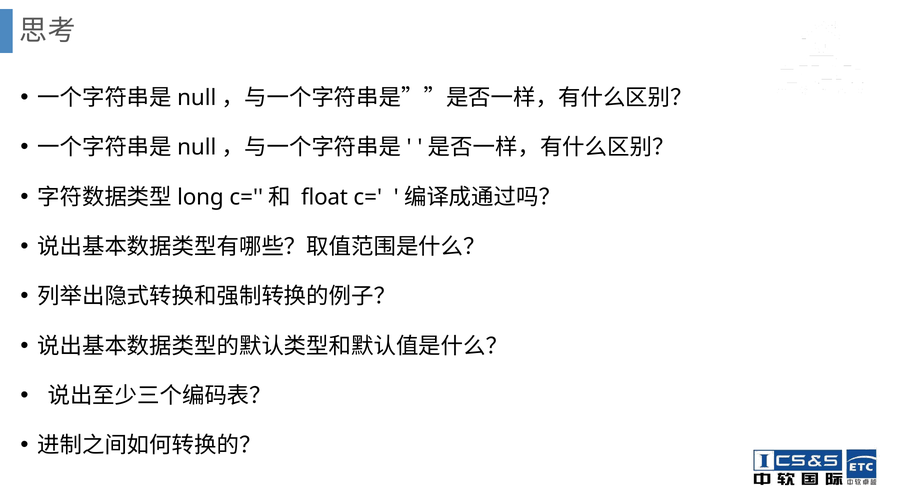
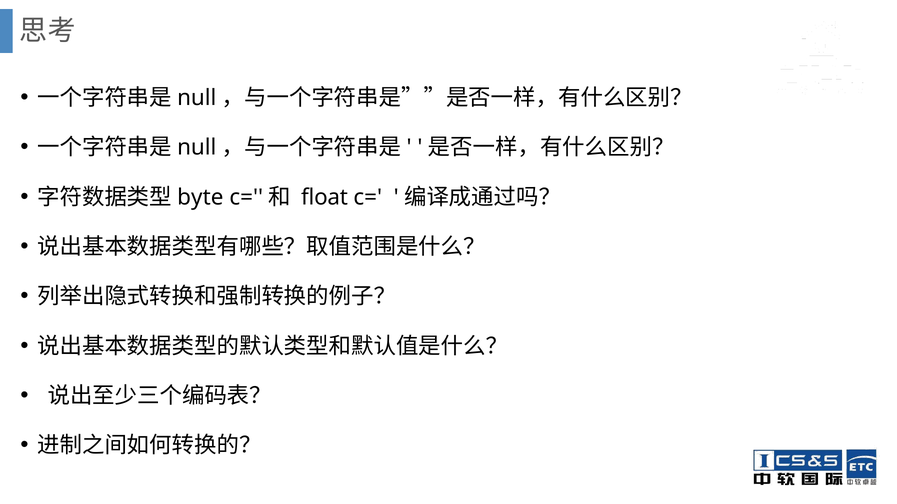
long: long -> byte (200, 197)
